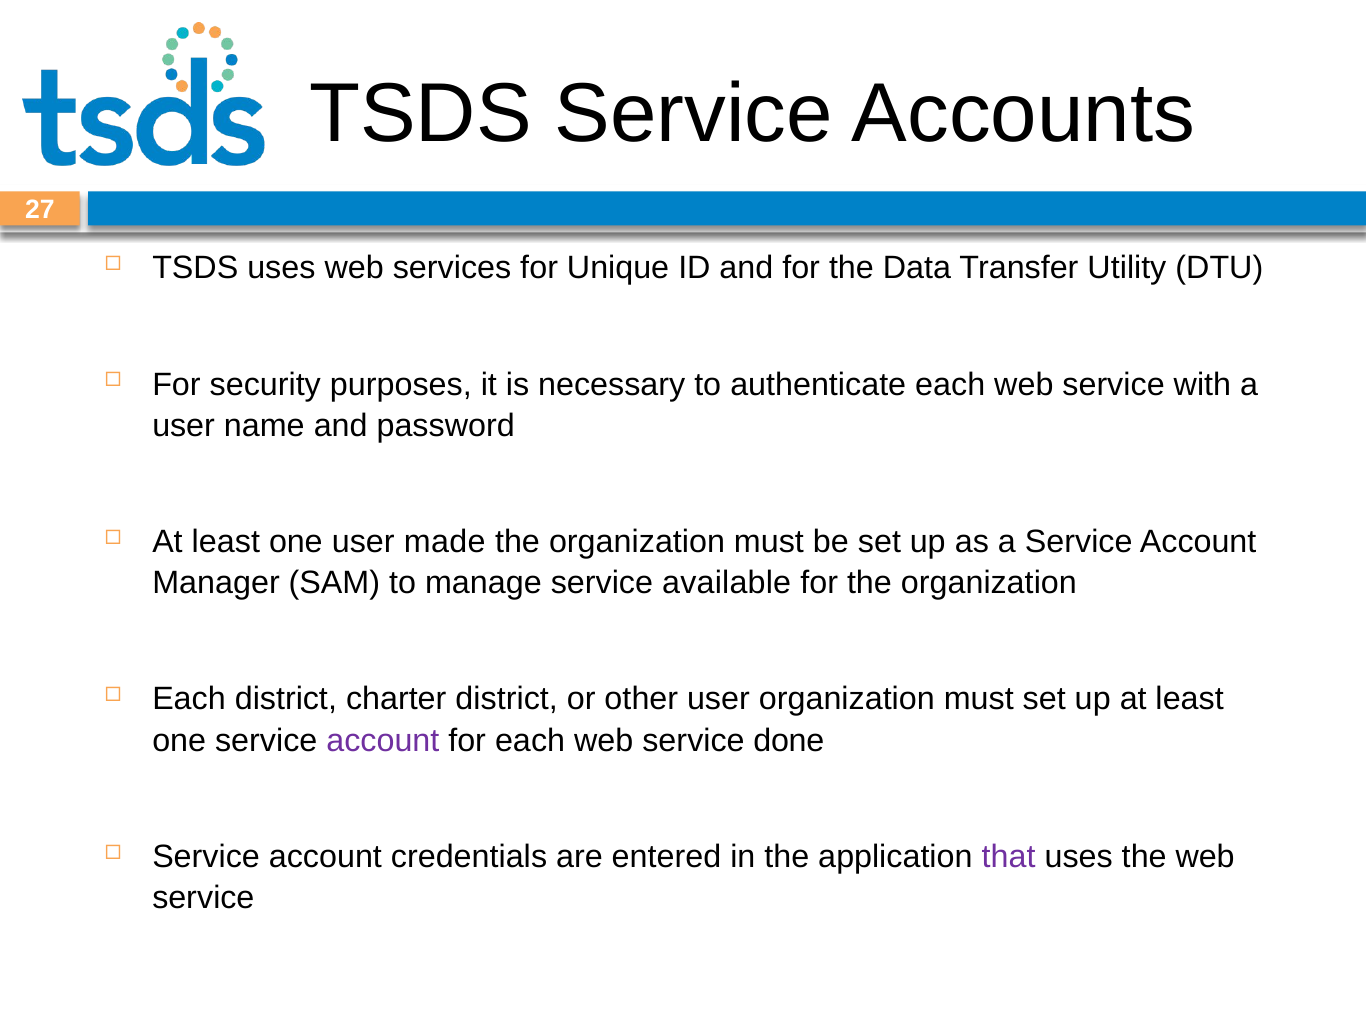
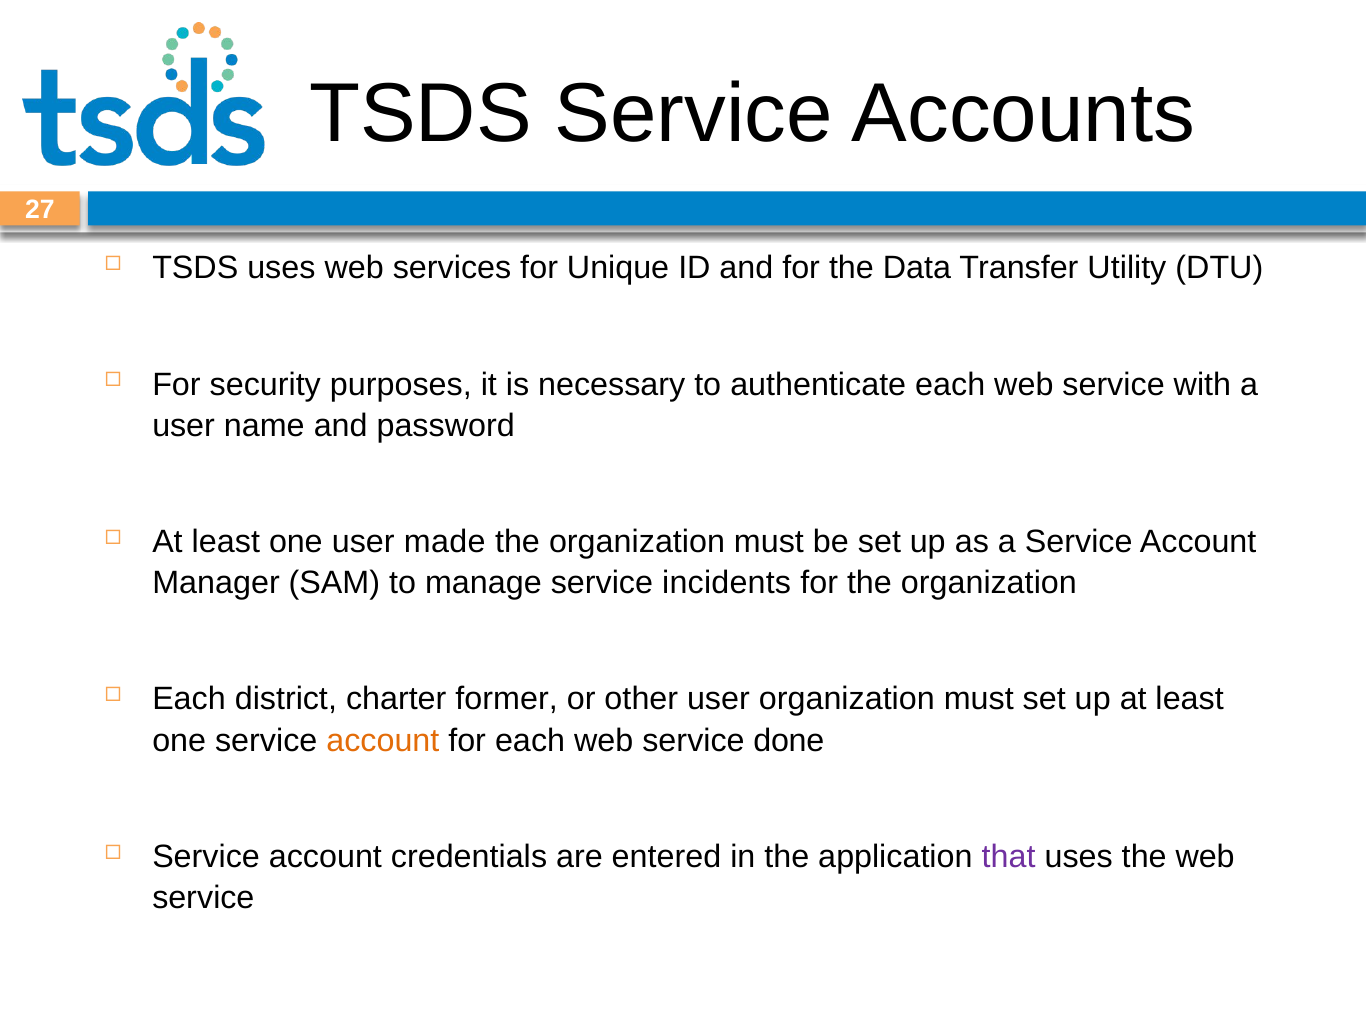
available: available -> incidents (727, 583)
charter district: district -> former (507, 699)
account colour: purple -> orange (383, 740)
